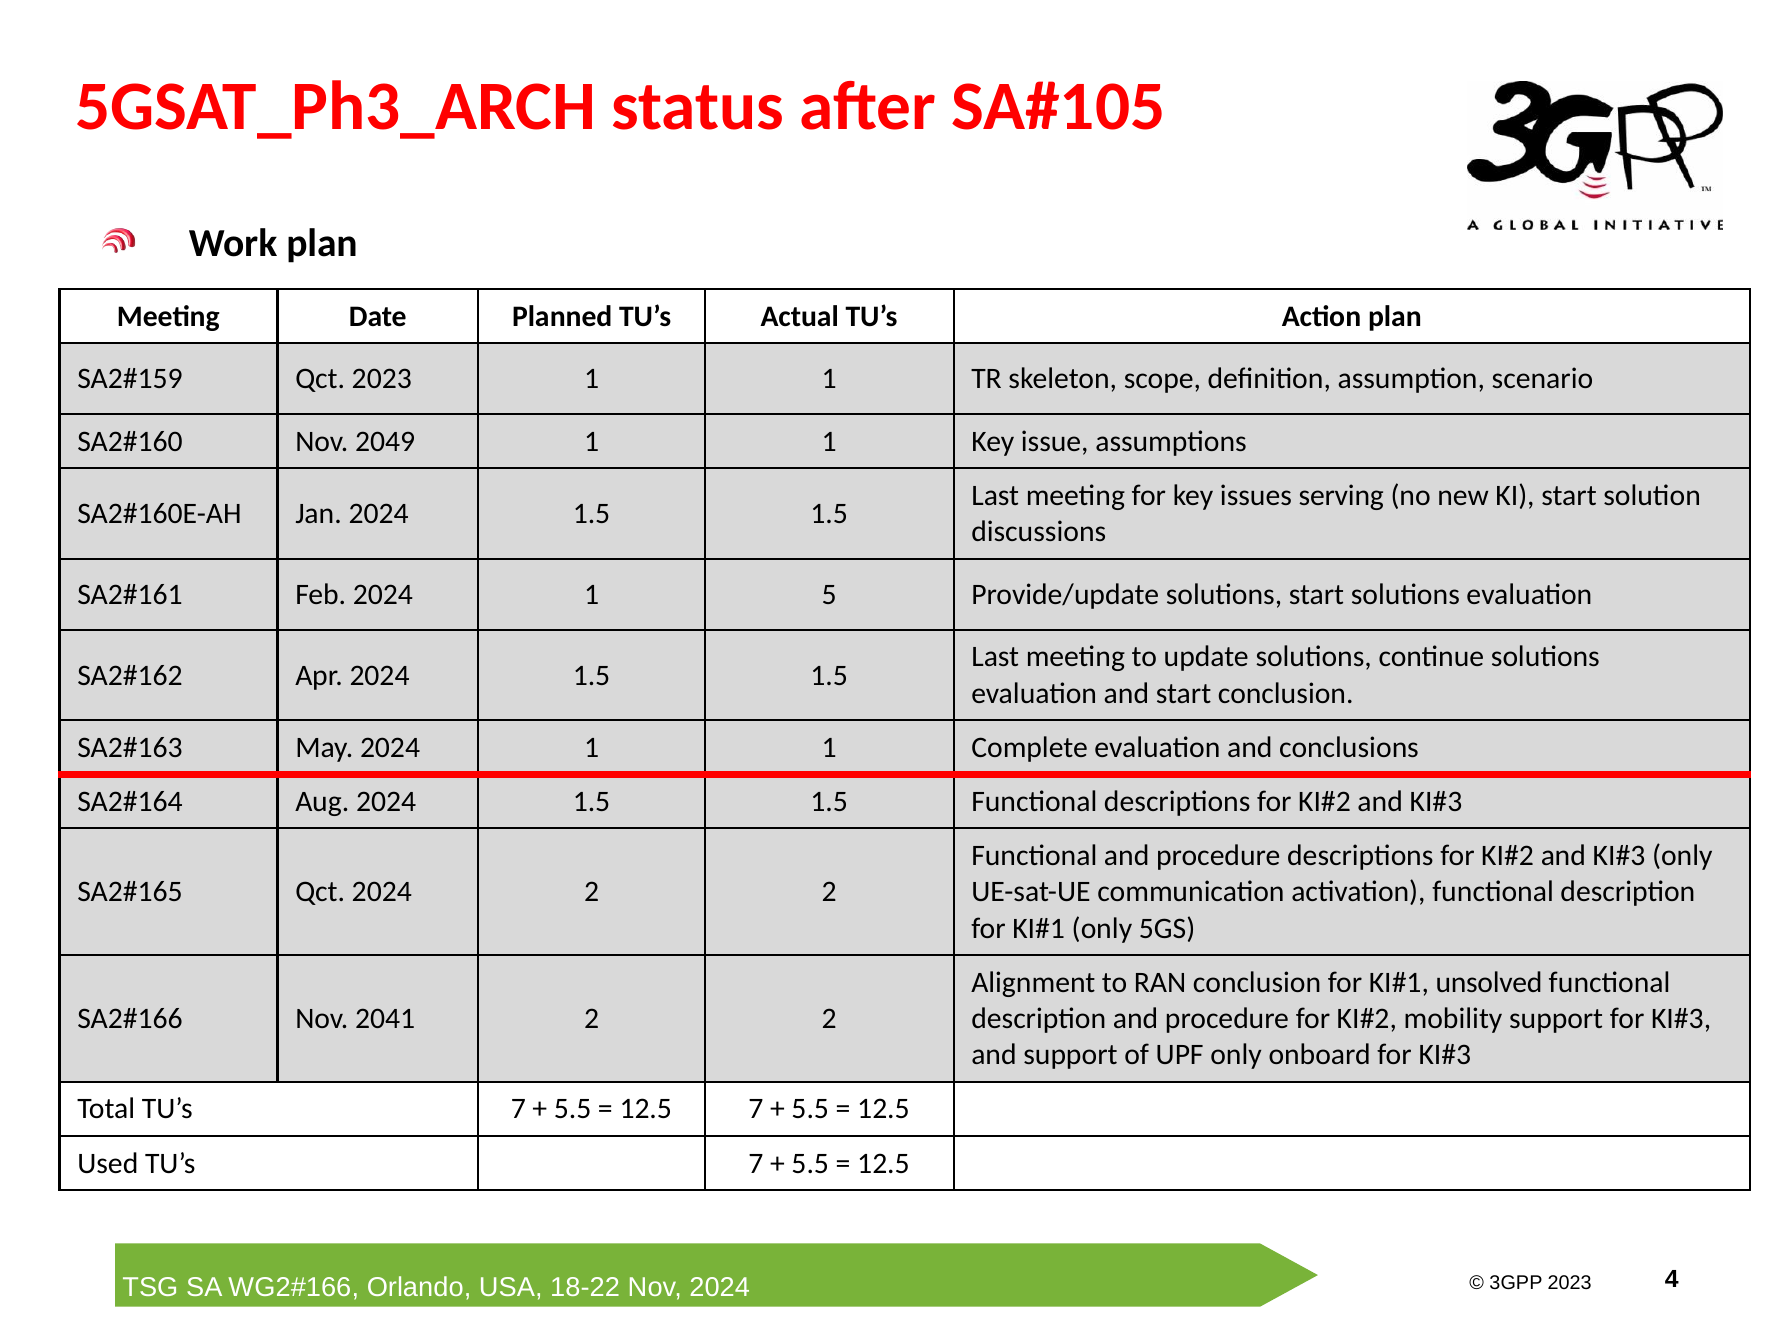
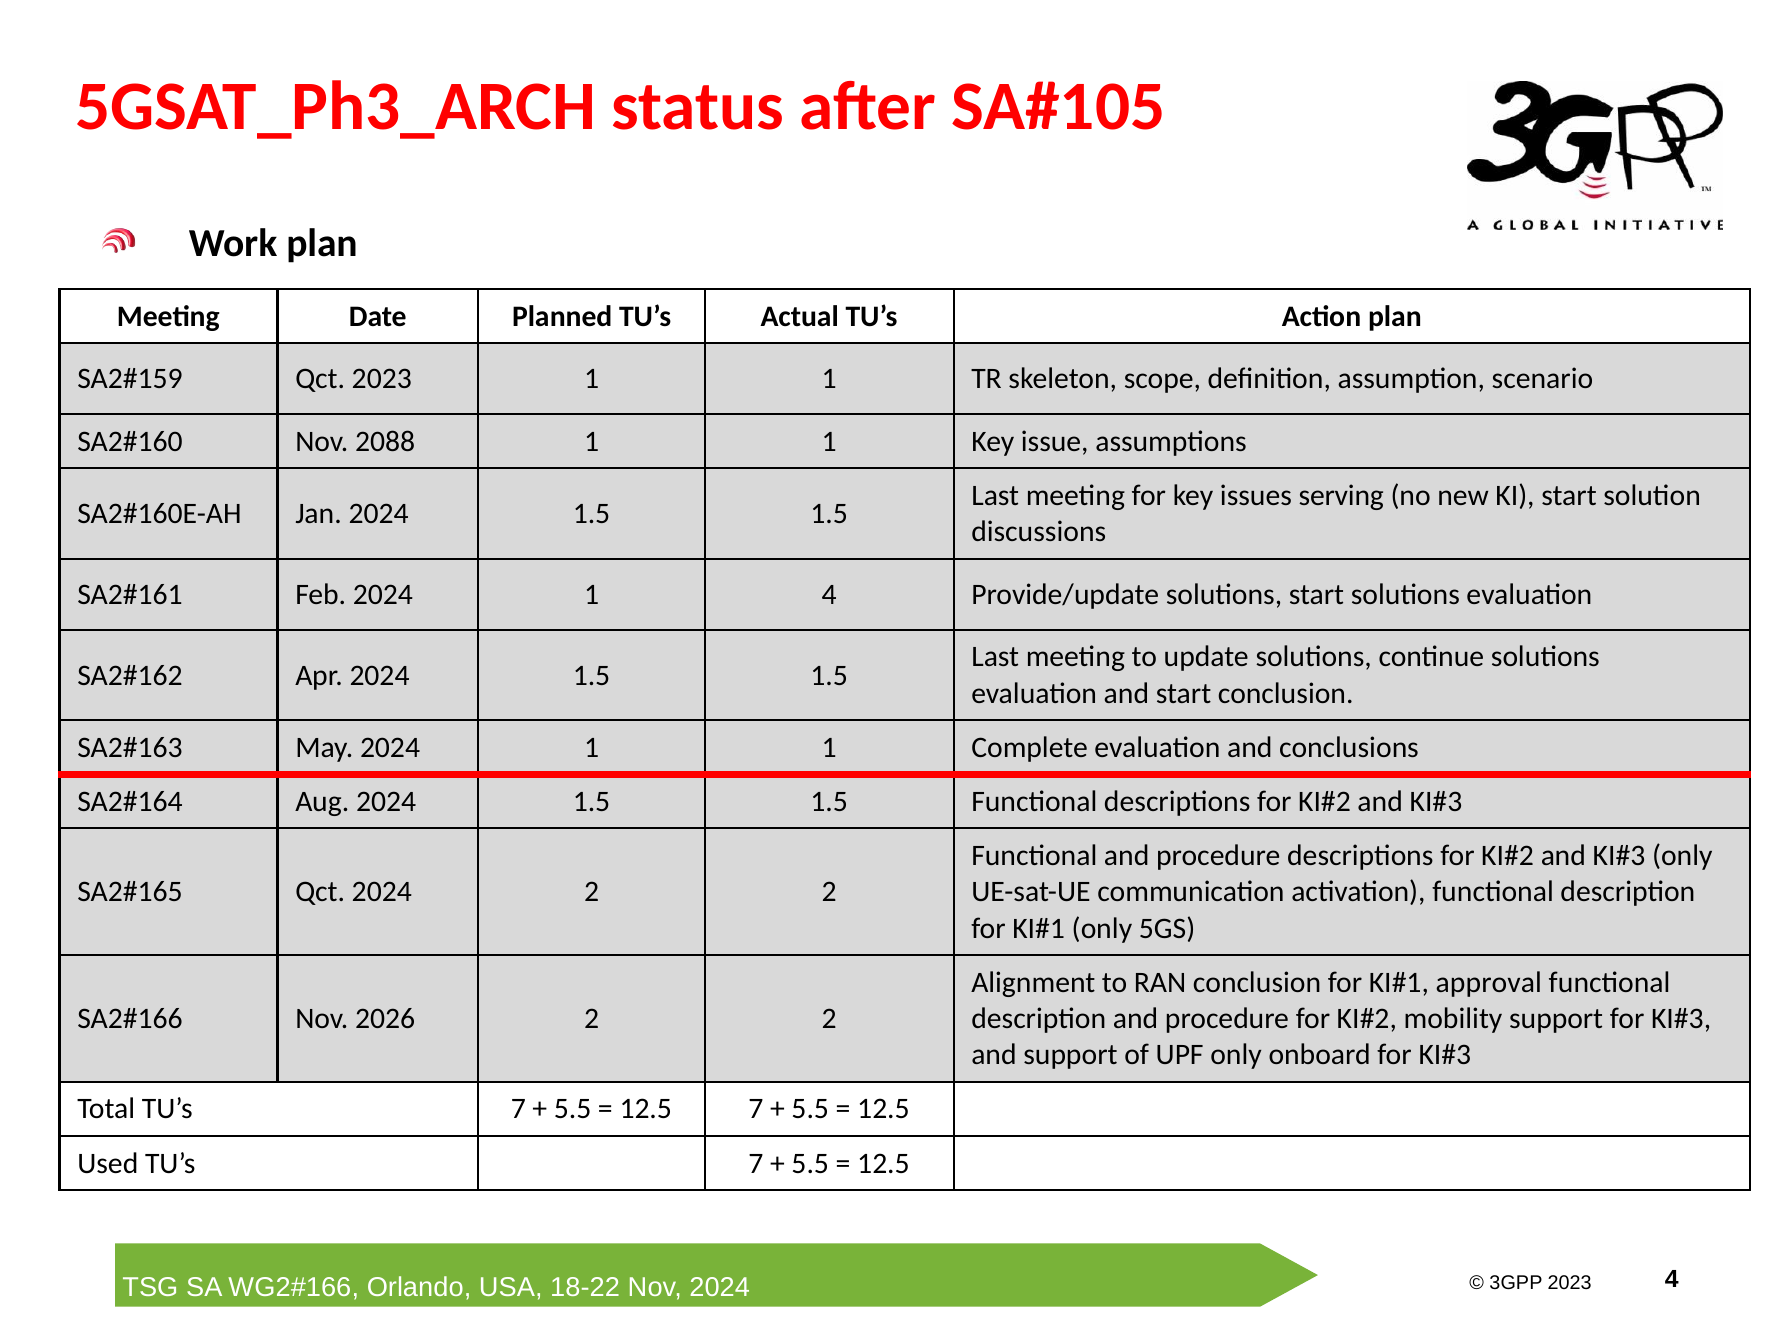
2049: 2049 -> 2088 (385, 441)
1 5: 5 -> 4 (829, 594)
unsolved: unsolved -> approval (1489, 982)
2041: 2041 -> 2026 (385, 1018)
